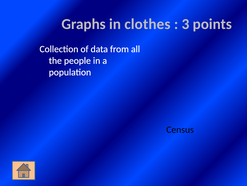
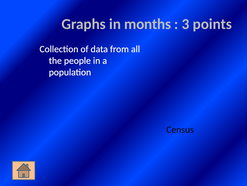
clothes: clothes -> months (148, 24)
